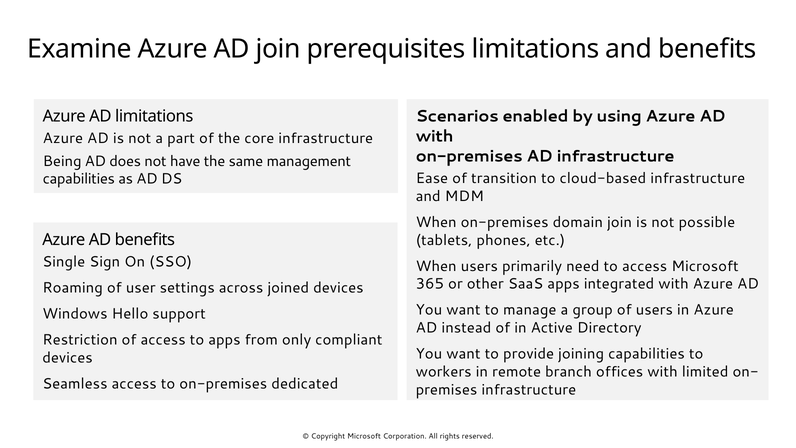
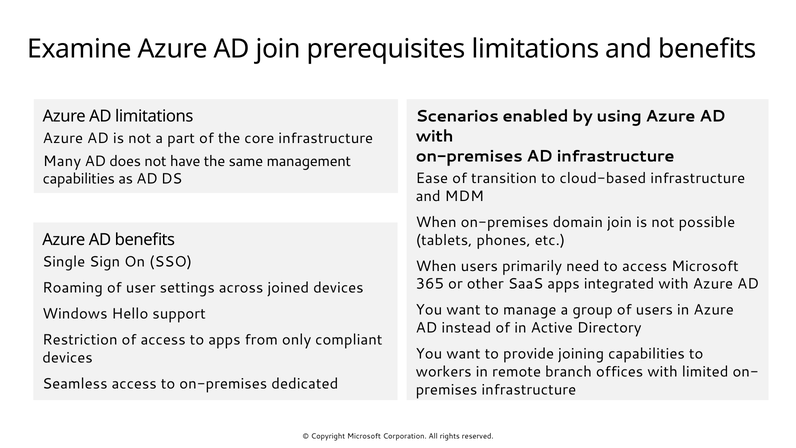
Being: Being -> Many (62, 161)
